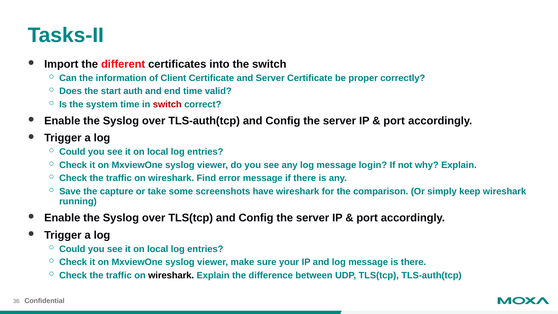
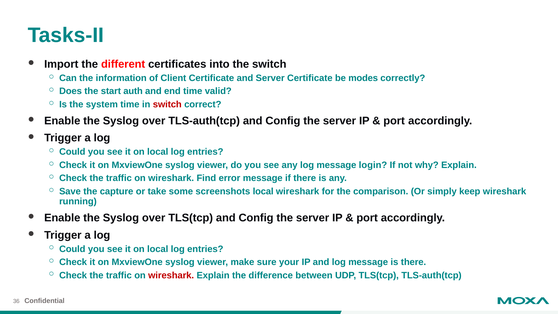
proper: proper -> modes (363, 78)
screenshots have: have -> local (263, 191)
wireshark colour: black -> red (171, 275)
